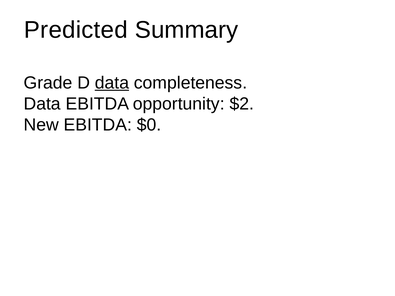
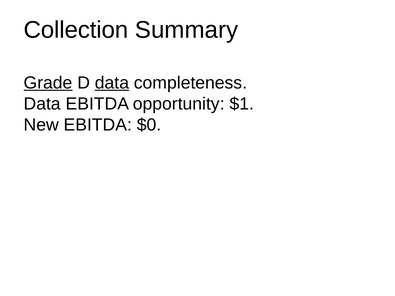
Predicted: Predicted -> Collection (76, 30)
Grade underline: none -> present (48, 83)
$2: $2 -> $1 (242, 104)
